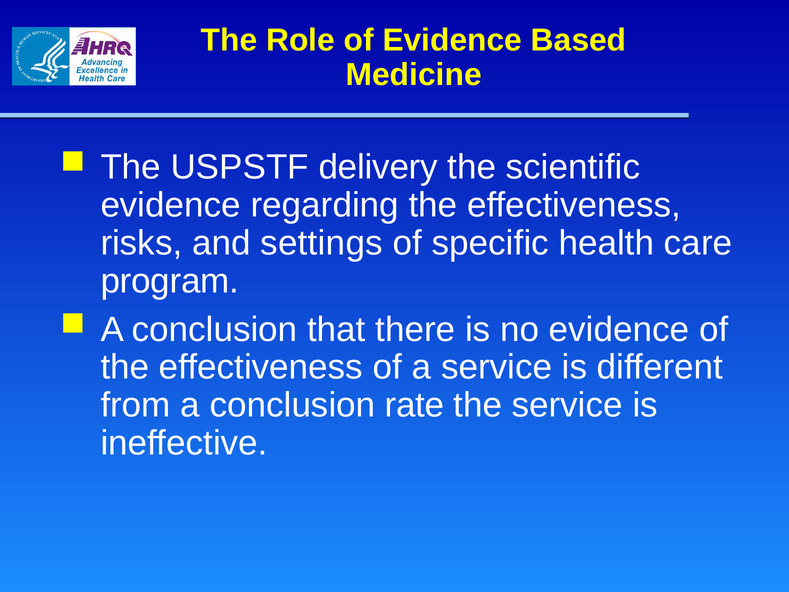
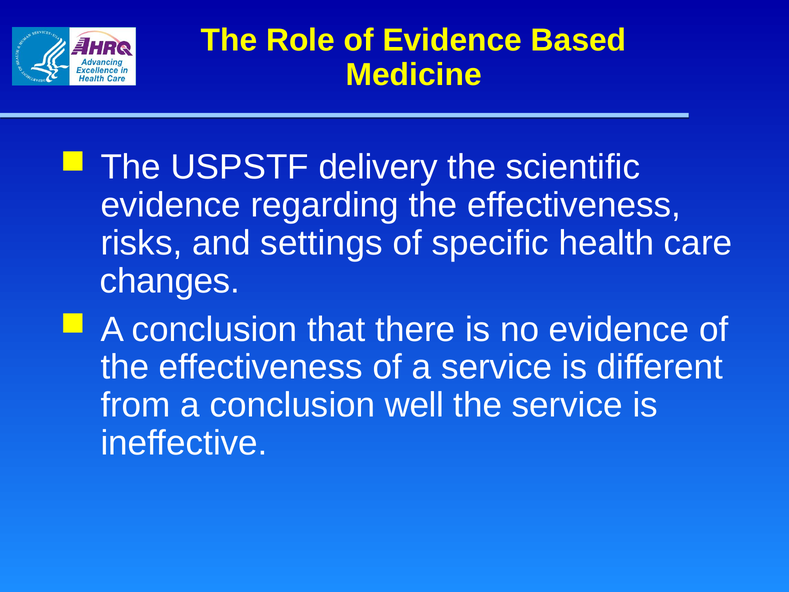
program: program -> changes (170, 281)
rate: rate -> well (414, 405)
